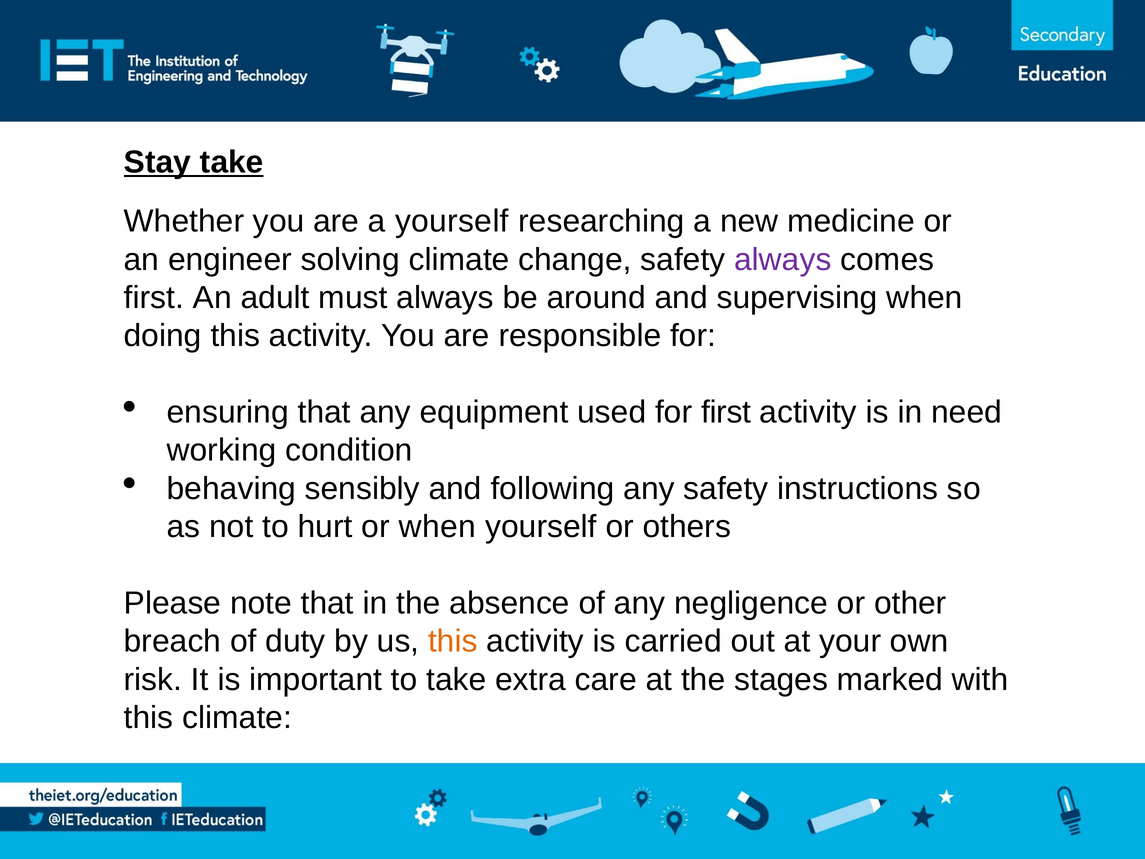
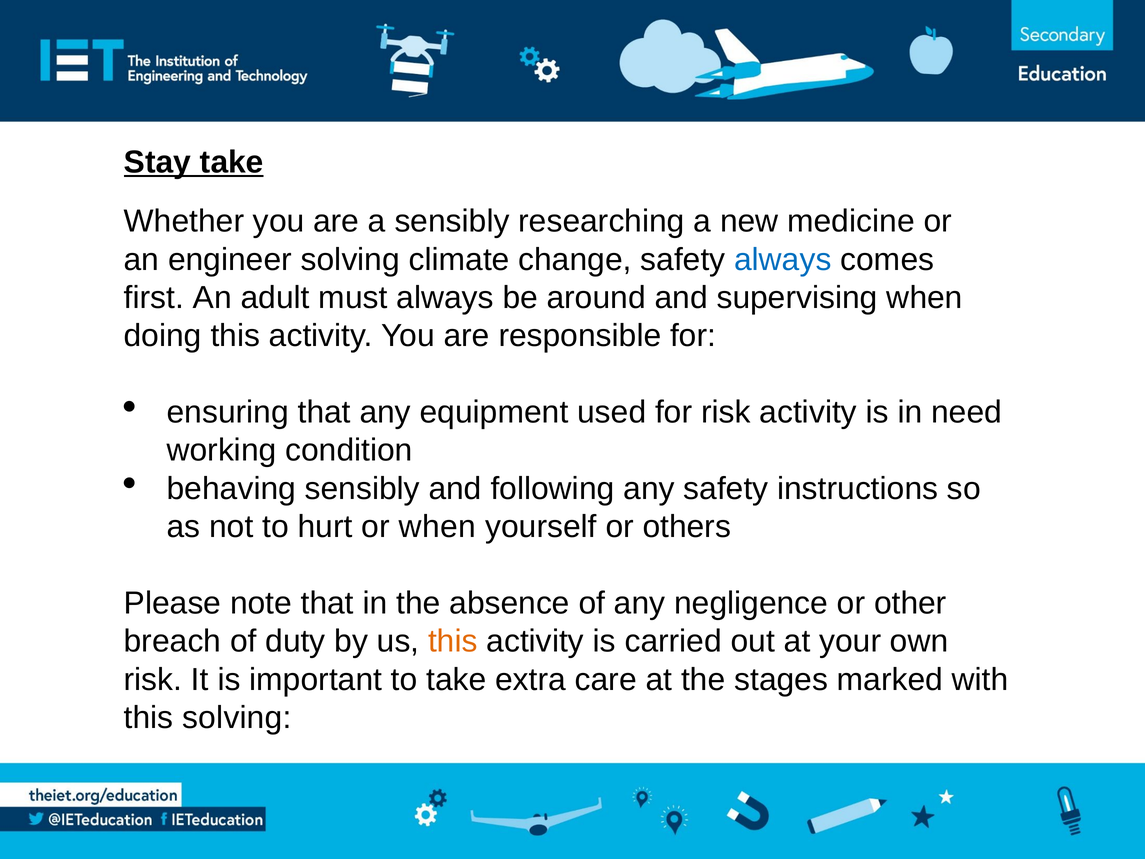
a yourself: yourself -> sensibly (452, 221)
always colour: purple -> blue (783, 259)
for first: first -> risk (726, 412)
this climate: climate -> solving (237, 718)
